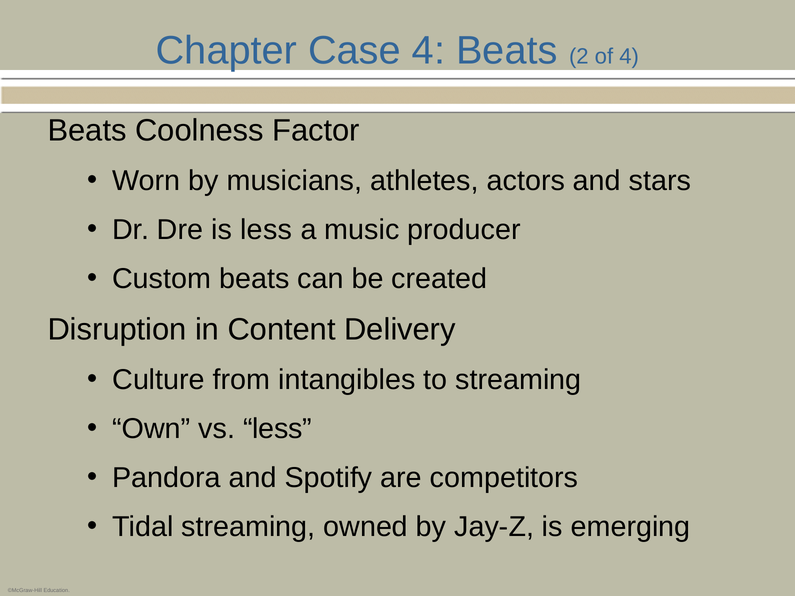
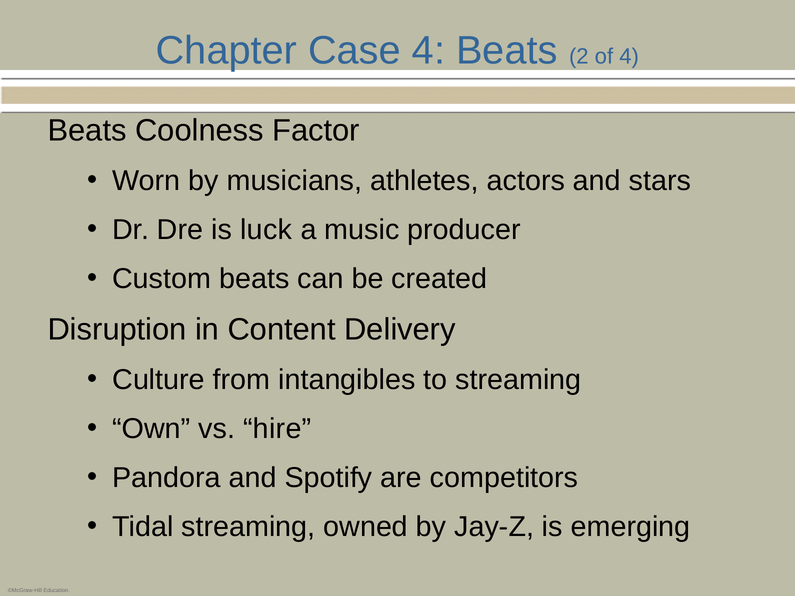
is less: less -> luck (266, 230)
vs less: less -> hire (277, 429)
